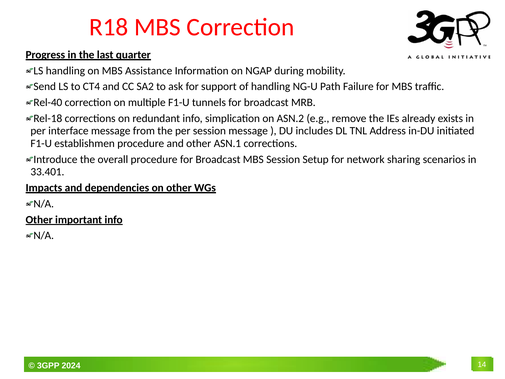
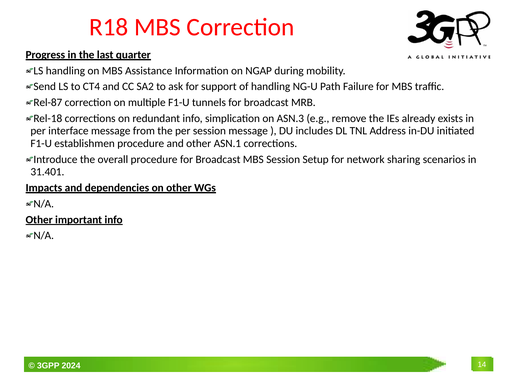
Rel-40: Rel-40 -> Rel-87 (48, 102)
ASN.2: ASN.2 -> ASN.3 (290, 118)
33.401: 33.401 -> 31.401 (47, 172)
